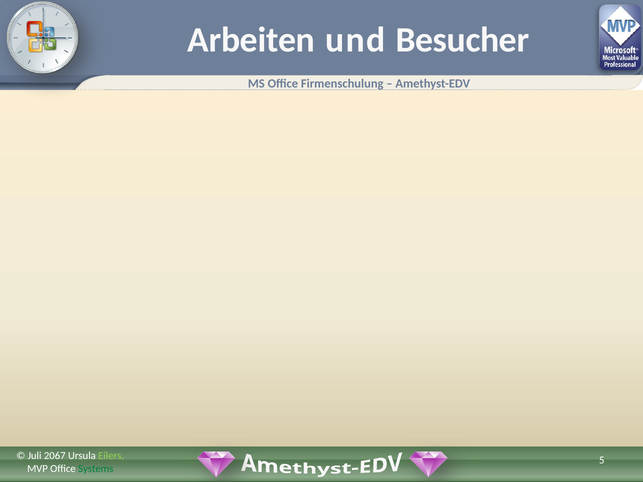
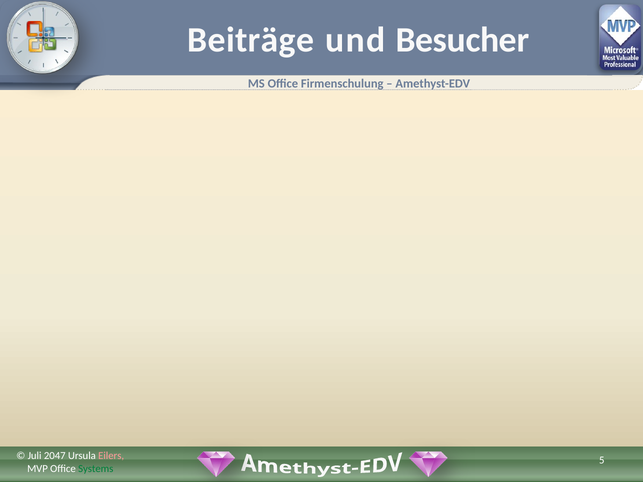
Arbeiten: Arbeiten -> Beiträge (251, 40)
2067: 2067 -> 2047 (55, 456)
Eilers colour: light green -> pink (111, 456)
